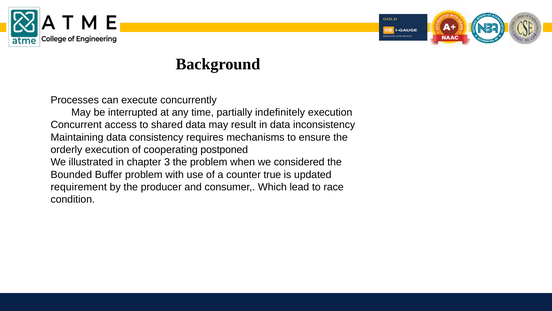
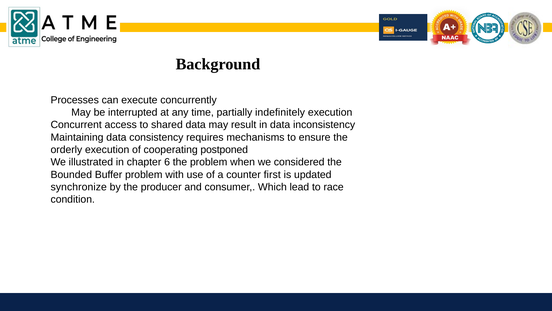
3: 3 -> 6 (167, 162)
true: true -> first (272, 174)
requirement: requirement -> synchronize (79, 187)
